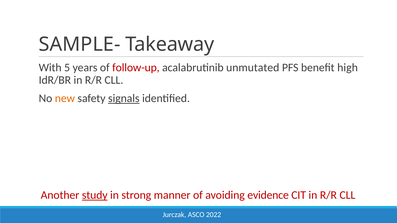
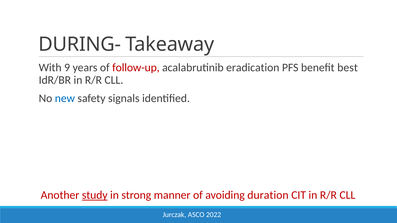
SAMPLE-: SAMPLE- -> DURING- (80, 44)
5: 5 -> 9 (67, 68)
unmutated: unmutated -> eradication (253, 68)
high: high -> best (348, 68)
new colour: orange -> blue (65, 99)
signals underline: present -> none (124, 99)
evidence: evidence -> duration (268, 195)
